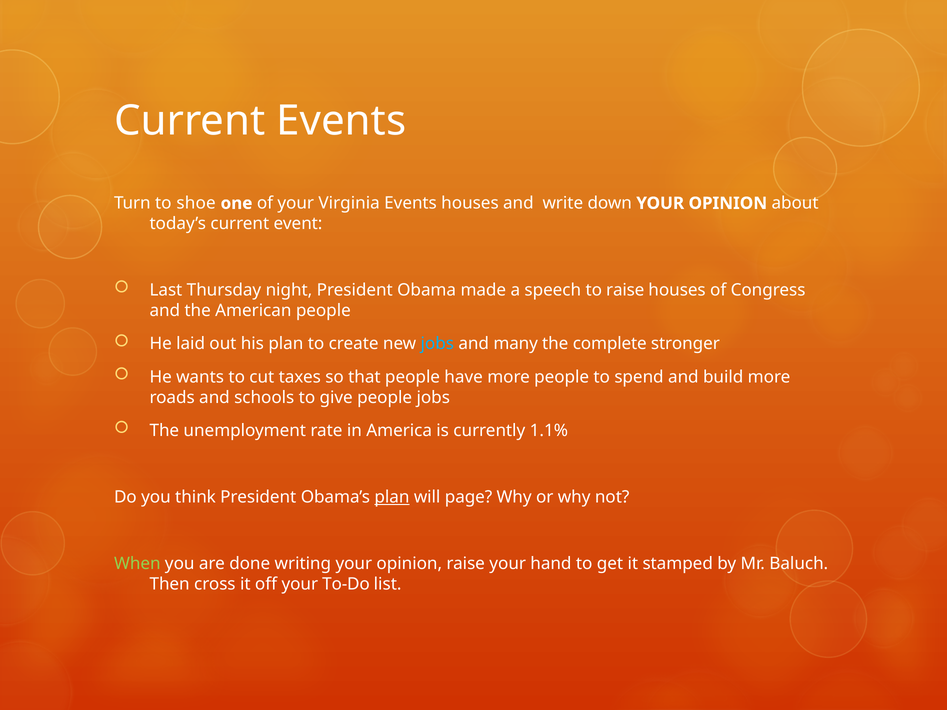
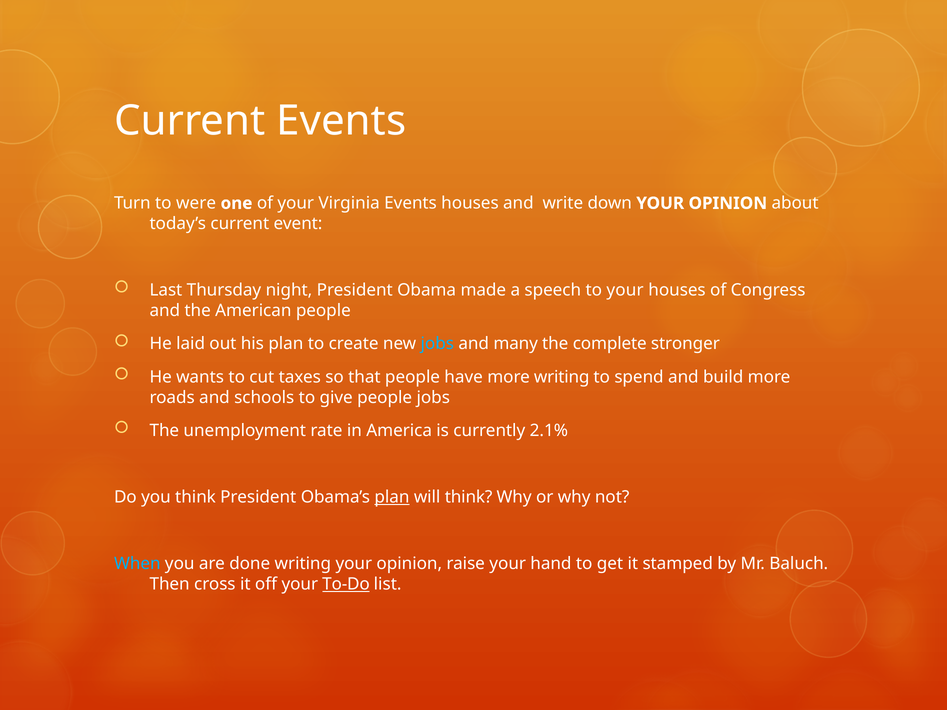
shoe: shoe -> were (196, 203)
to raise: raise -> your (625, 290)
more people: people -> writing (562, 377)
1.1%: 1.1% -> 2.1% (549, 431)
will page: page -> think (469, 497)
When colour: light green -> light blue (137, 564)
To-Do underline: none -> present (346, 584)
